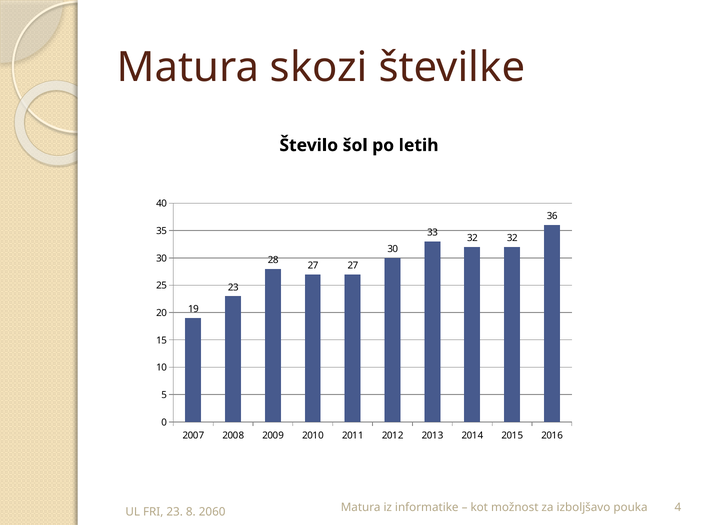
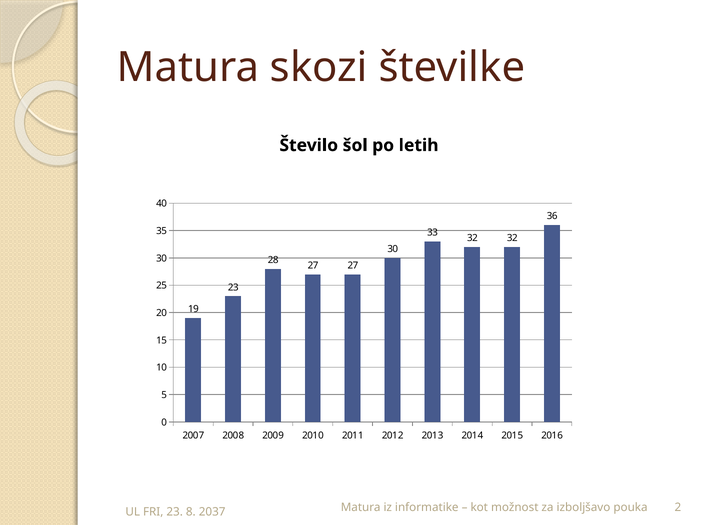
4: 4 -> 2 (678, 508)
2060: 2060 -> 2037 (212, 513)
